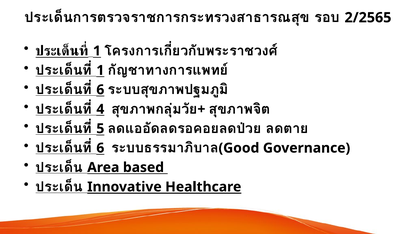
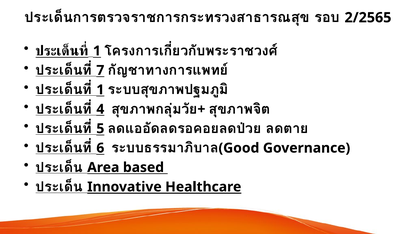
1: 1 -> 7 (100, 70)
6: 6 -> 1 (100, 90)
